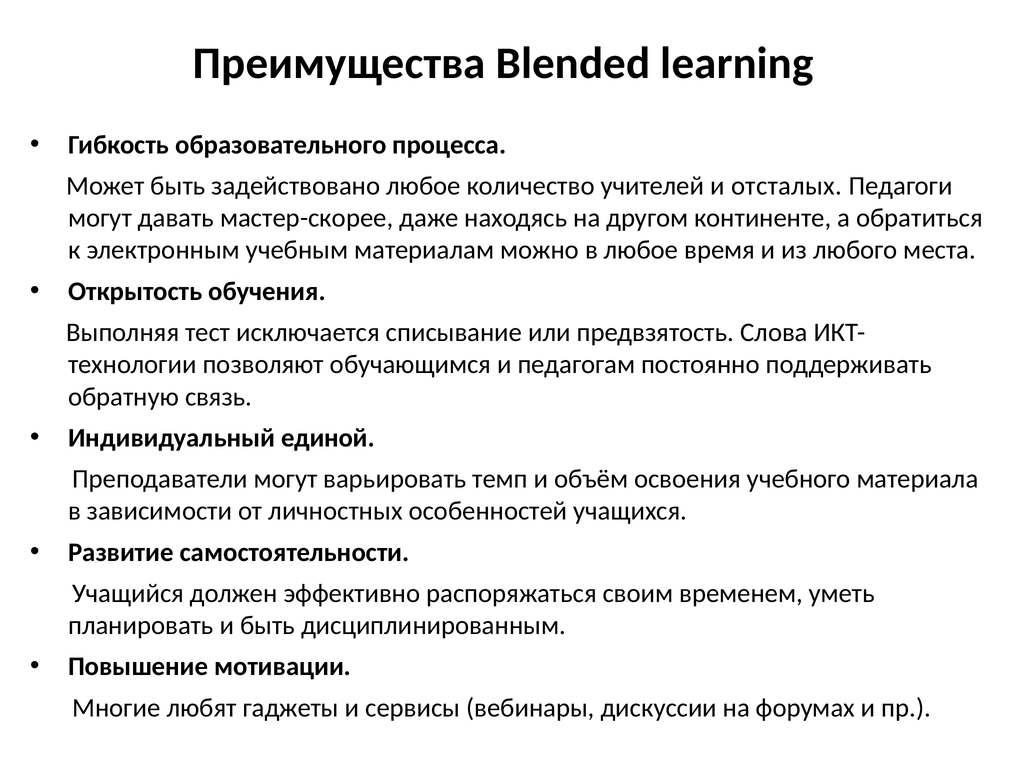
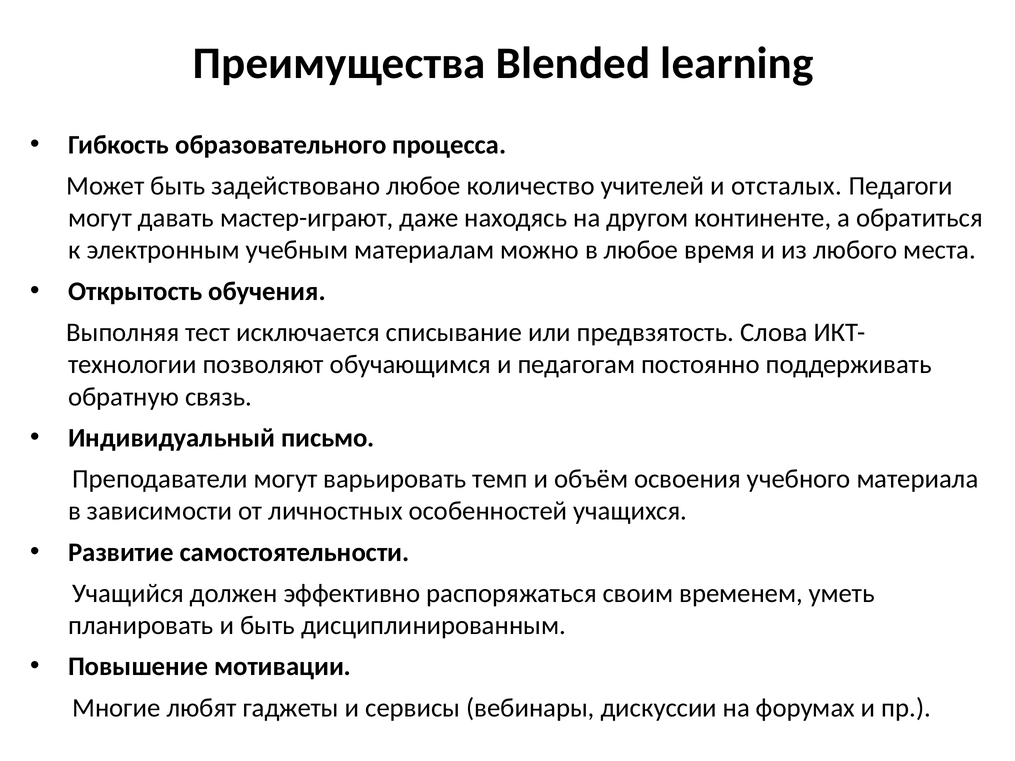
мастер-скорее: мастер-скорее -> мастер-играют (307, 218)
единой: единой -> письмо (328, 438)
